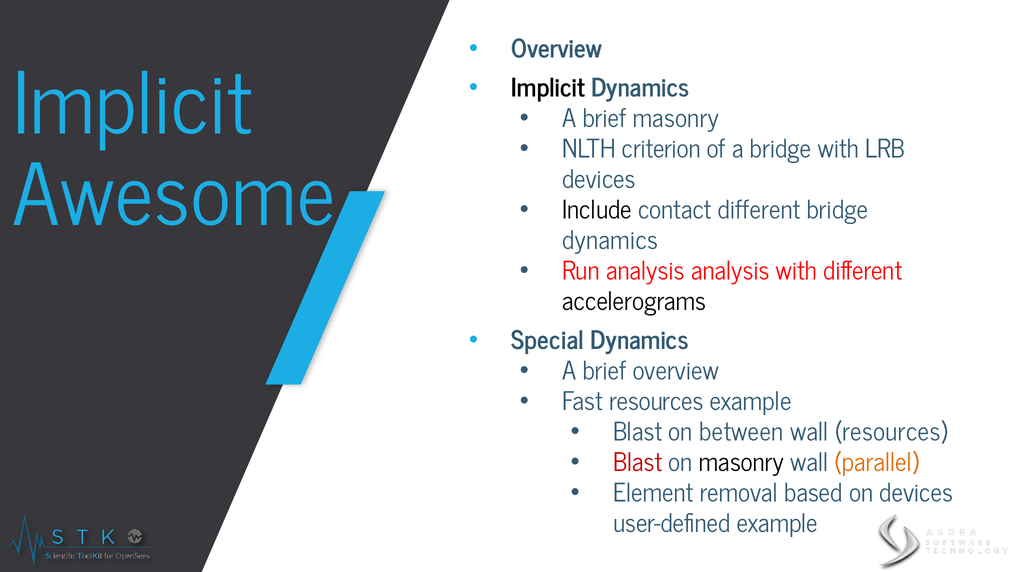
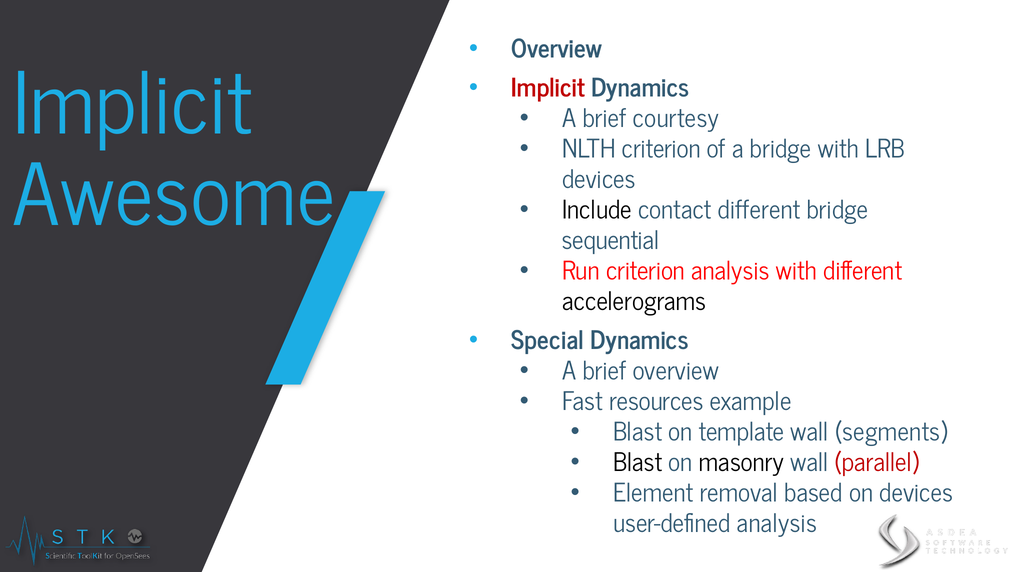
Implicit colour: black -> red (548, 88)
brief masonry: masonry -> courtesy (676, 119)
dynamics: dynamics -> sequential (610, 241)
Run analysis: analysis -> criterion (645, 271)
between: between -> template (742, 432)
wall resources: resources -> segments (891, 432)
Blast colour: red -> black (638, 463)
parallel colour: orange -> red (877, 463)
user-defined example: example -> analysis (777, 524)
